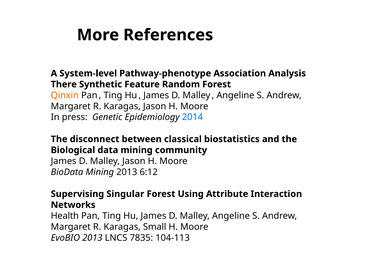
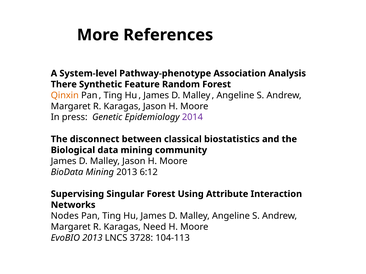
2014 colour: blue -> purple (192, 117)
Health: Health -> Nodes (65, 216)
Small: Small -> Need (155, 227)
7835: 7835 -> 3728 (141, 238)
